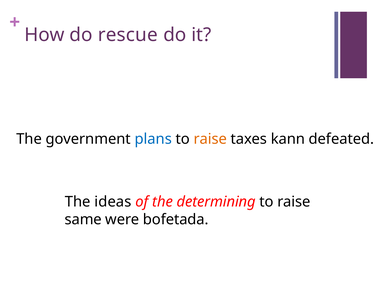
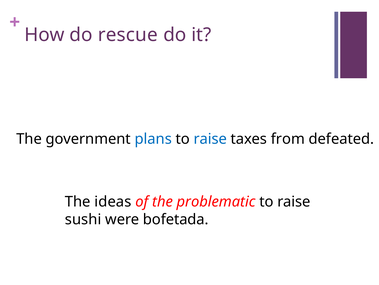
raise colour: orange -> blue (210, 139)
kann: kann -> from (288, 139)
determining: determining -> problematic (216, 201)
same: same -> sushi (83, 219)
